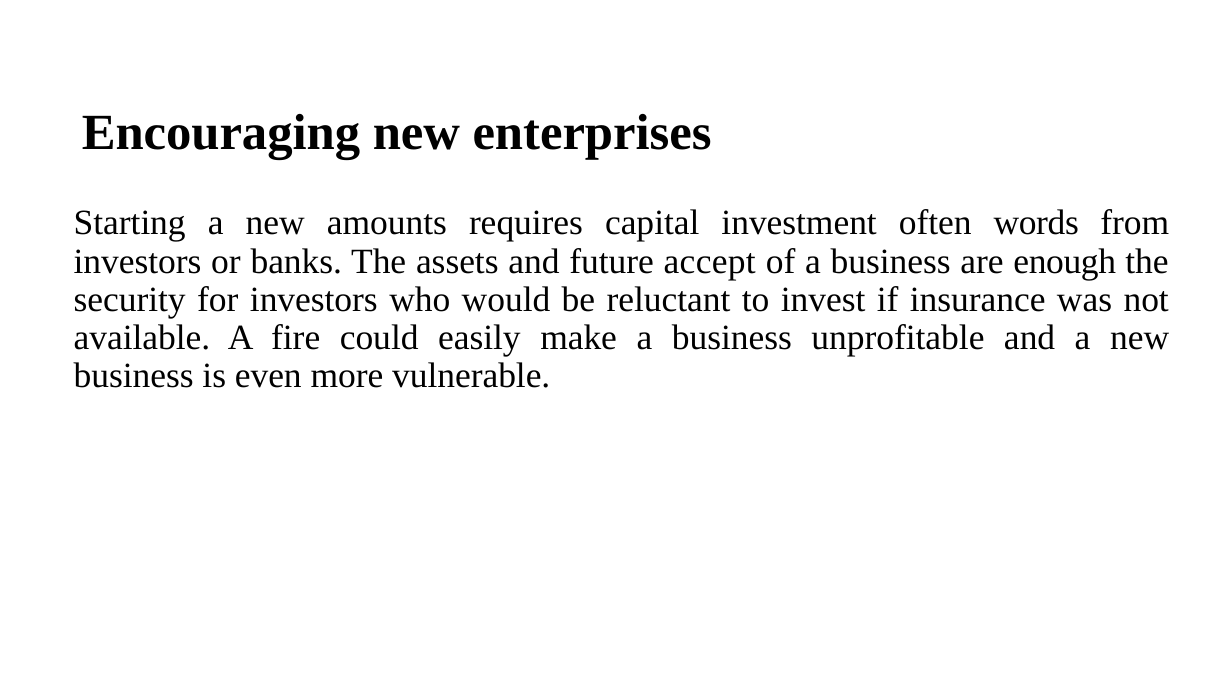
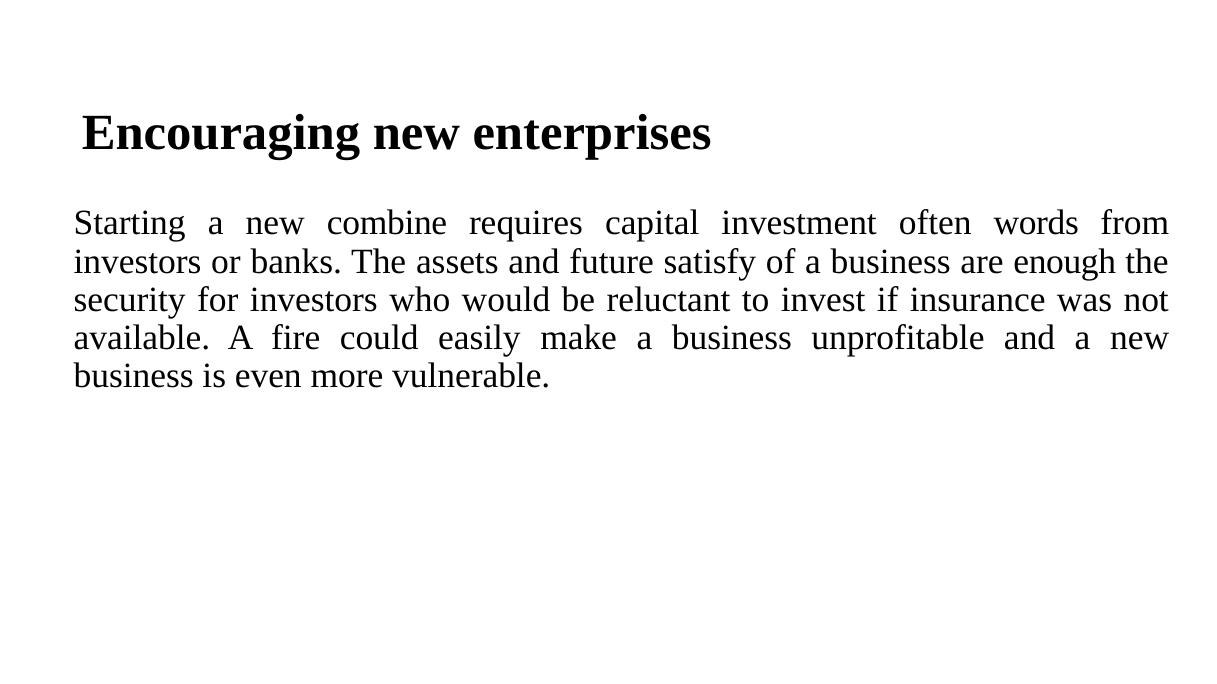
amounts: amounts -> combine (387, 223)
accept: accept -> satisfy (710, 262)
